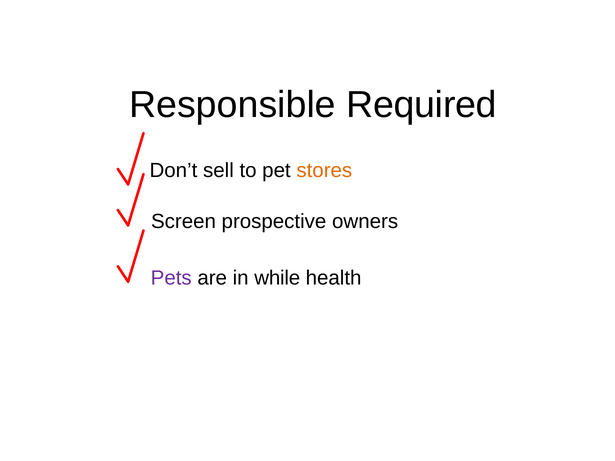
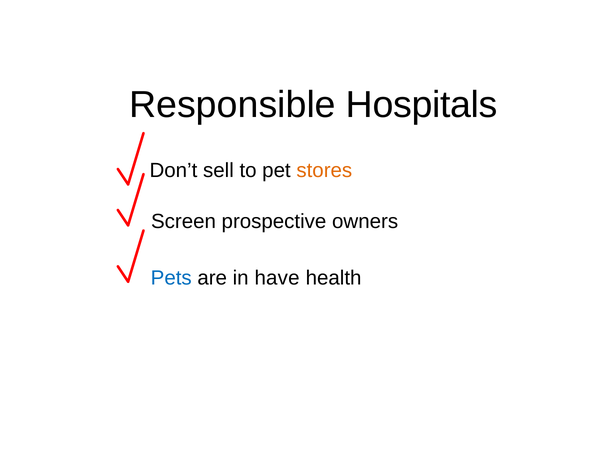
Required: Required -> Hospitals (422, 105)
Pets colour: purple -> blue (171, 278)
while: while -> have (277, 278)
